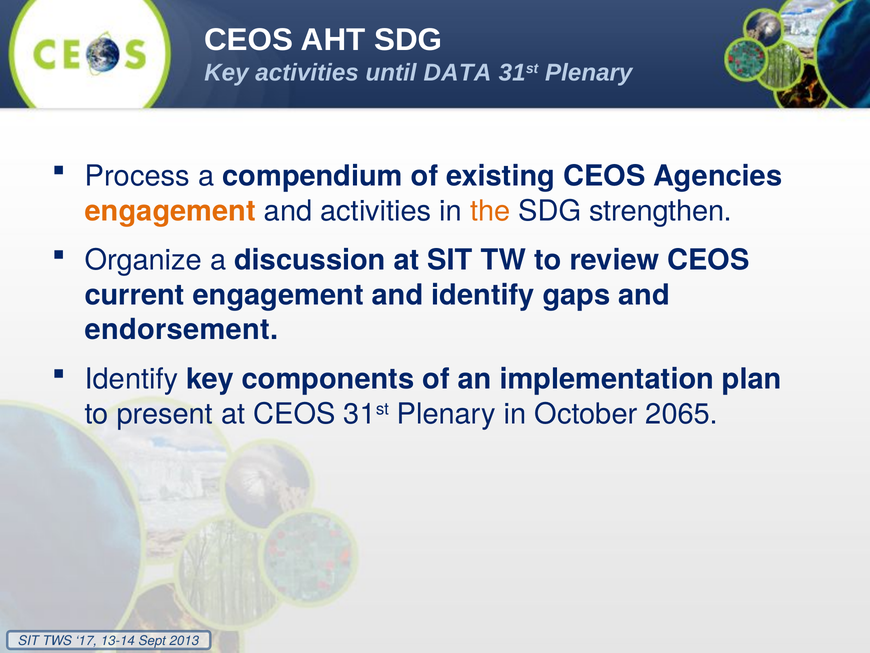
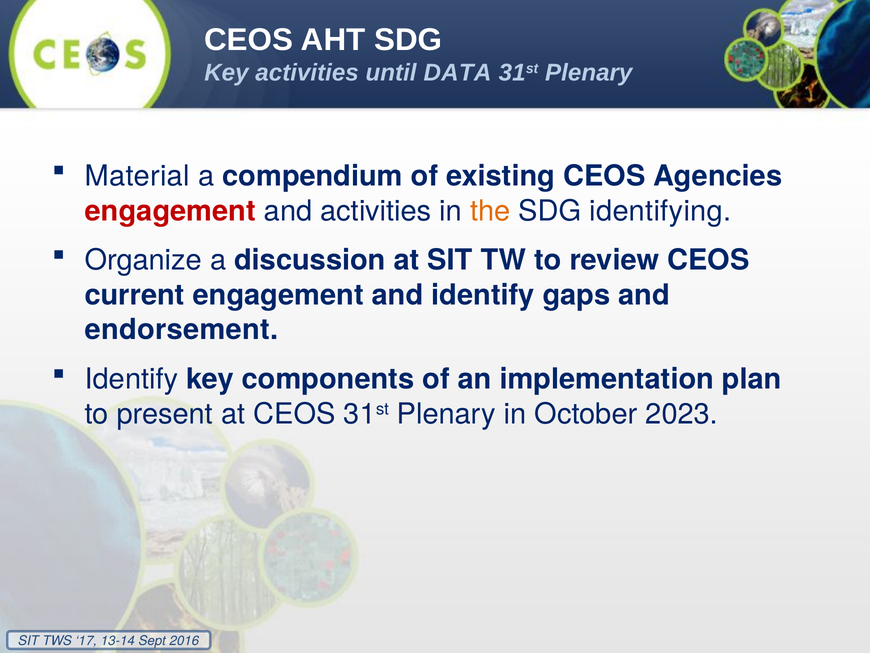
Process: Process -> Material (137, 176)
engagement colour: orange -> red (170, 211)
strengthen: strengthen -> identifying (660, 211)
2065: 2065 -> 2023 (682, 414)
2013: 2013 -> 2016 (184, 640)
